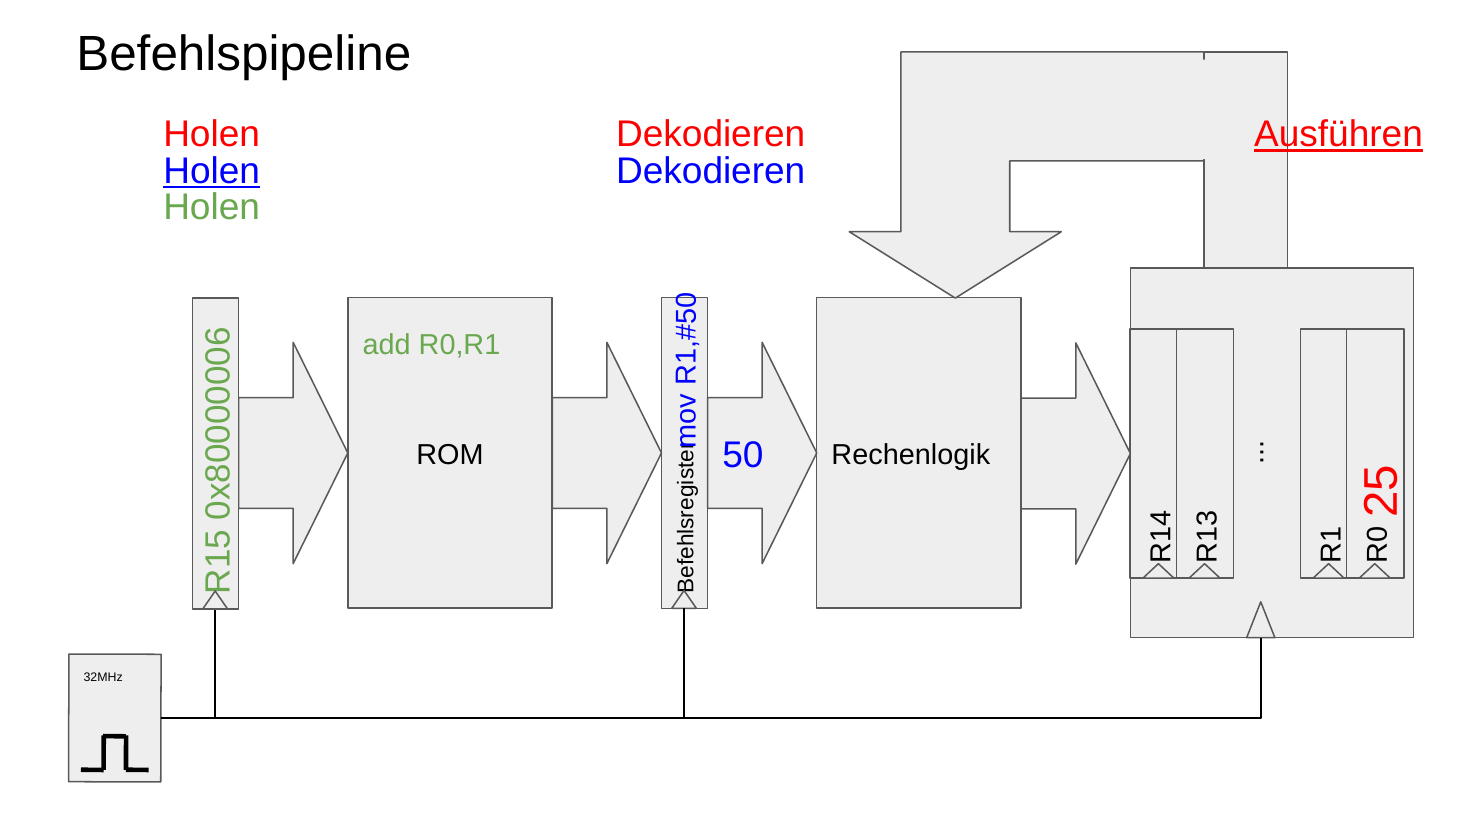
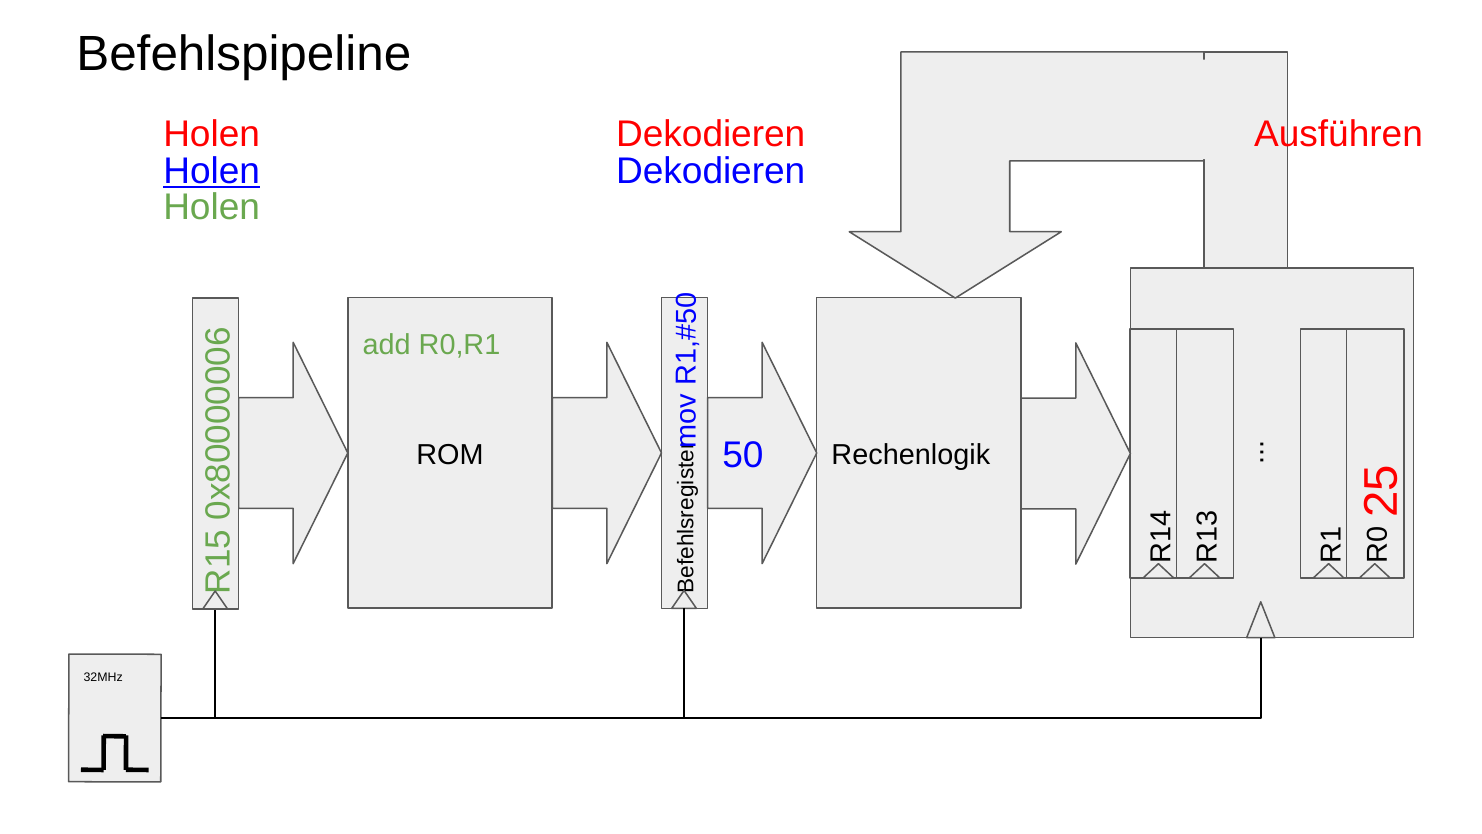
Ausführen underline: present -> none (1339, 134)
